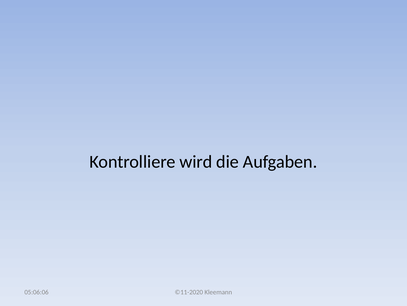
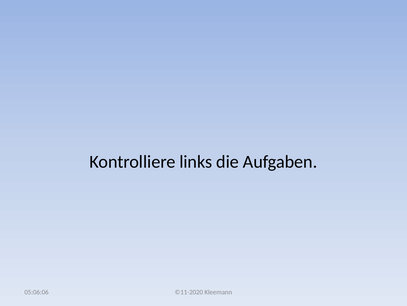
wird: wird -> links (196, 161)
